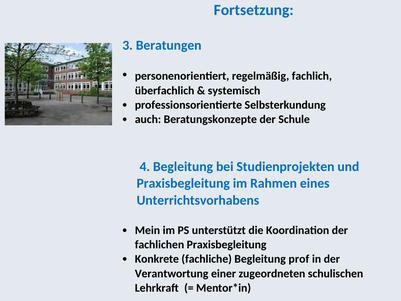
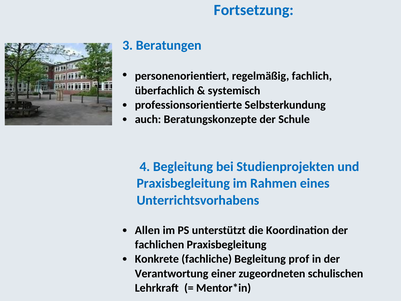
Mein: Mein -> Allen (147, 230)
